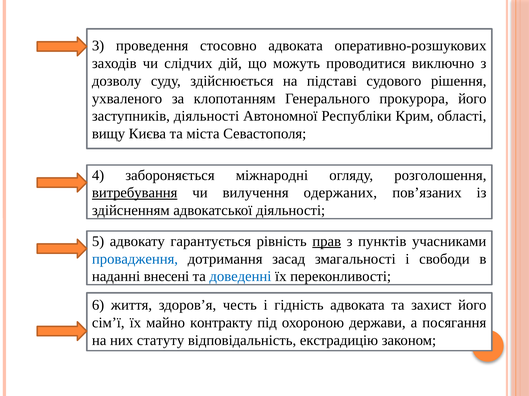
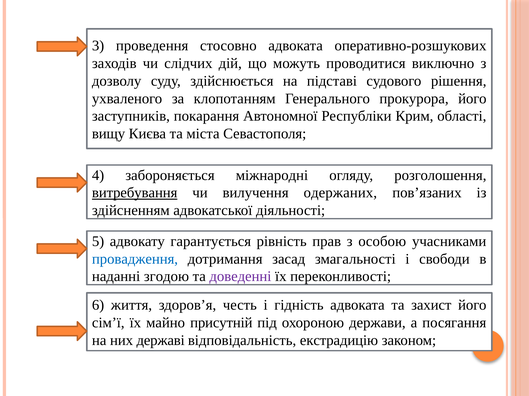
заступників діяльності: діяльності -> покарання (207, 116)
прав underline: present -> none (327, 242)
пунктів: пунктів -> особою (382, 242)
внесені: внесені -> згодою (166, 277)
доведенні colour: blue -> purple (240, 277)
контракту: контракту -> присутній (221, 323)
статуту: статуту -> державі (161, 341)
